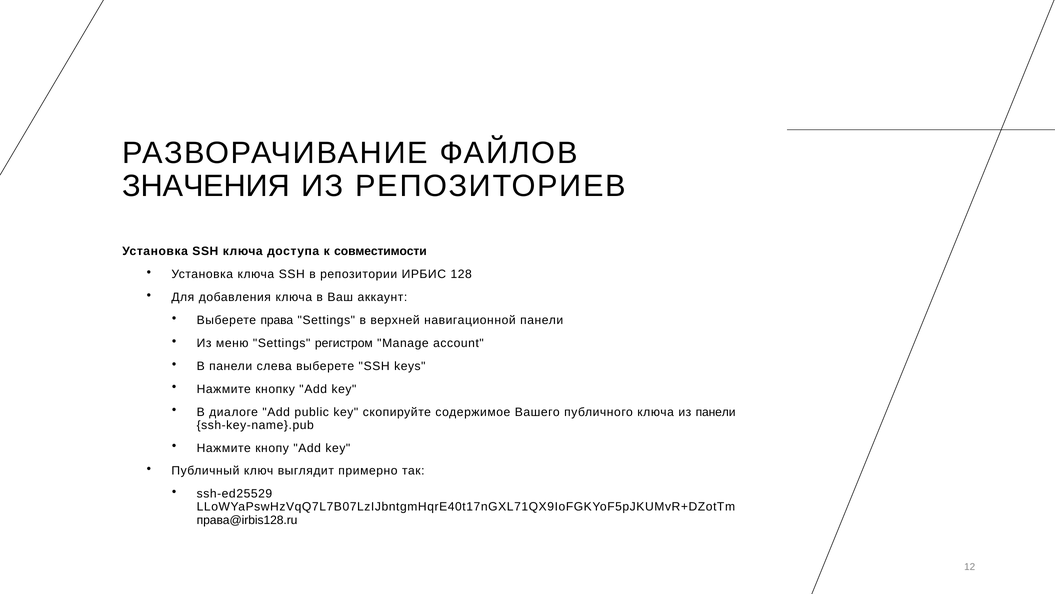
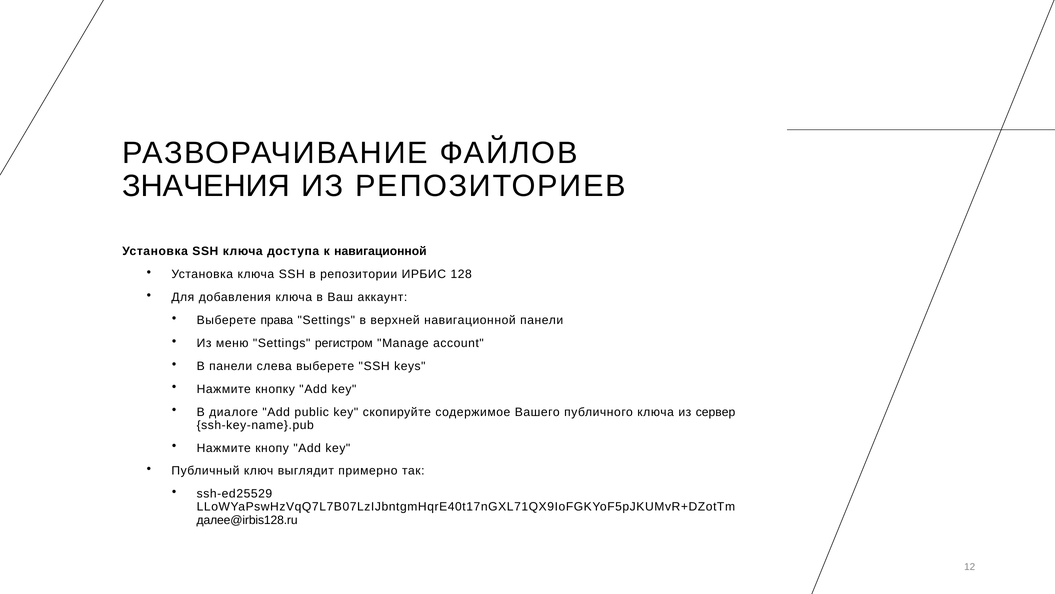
к совместимости: совместимости -> навигационной (380, 251)
из панели: панели -> сервер (716, 412)
права@irbis128.ru: права@irbis128.ru -> далее@irbis128.ru (247, 520)
